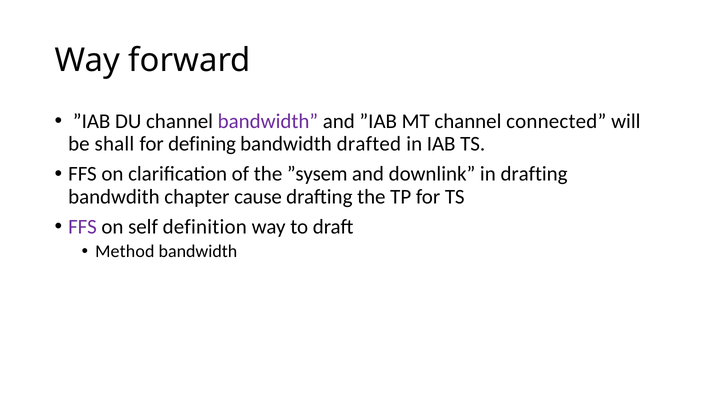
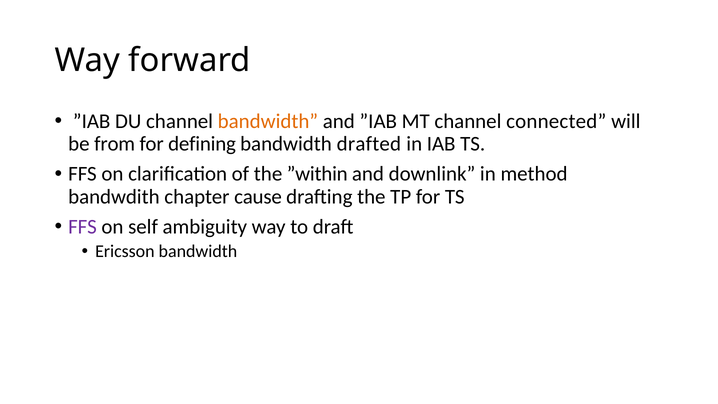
bandwidth colour: purple -> orange (268, 121)
shall: shall -> from (115, 144)
”sysem: ”sysem -> ”within (317, 174)
in drafting: drafting -> method (534, 174)
definition: definition -> ambiguity (205, 227)
Method: Method -> Ericsson (125, 251)
